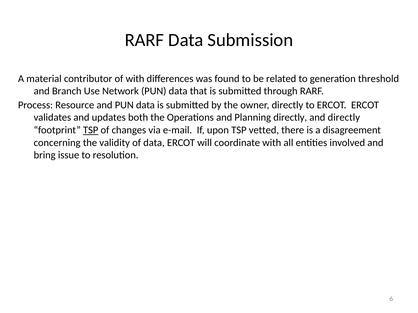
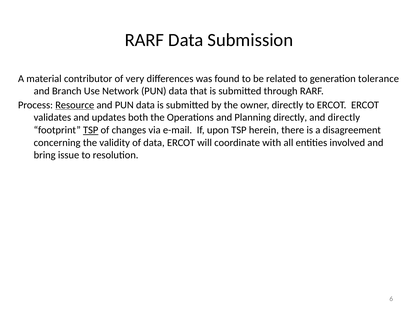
of with: with -> very (135, 79)
threshold: threshold -> tolerance (378, 79)
Resource underline: none -> present (75, 105)
vetted: vetted -> herein (264, 130)
